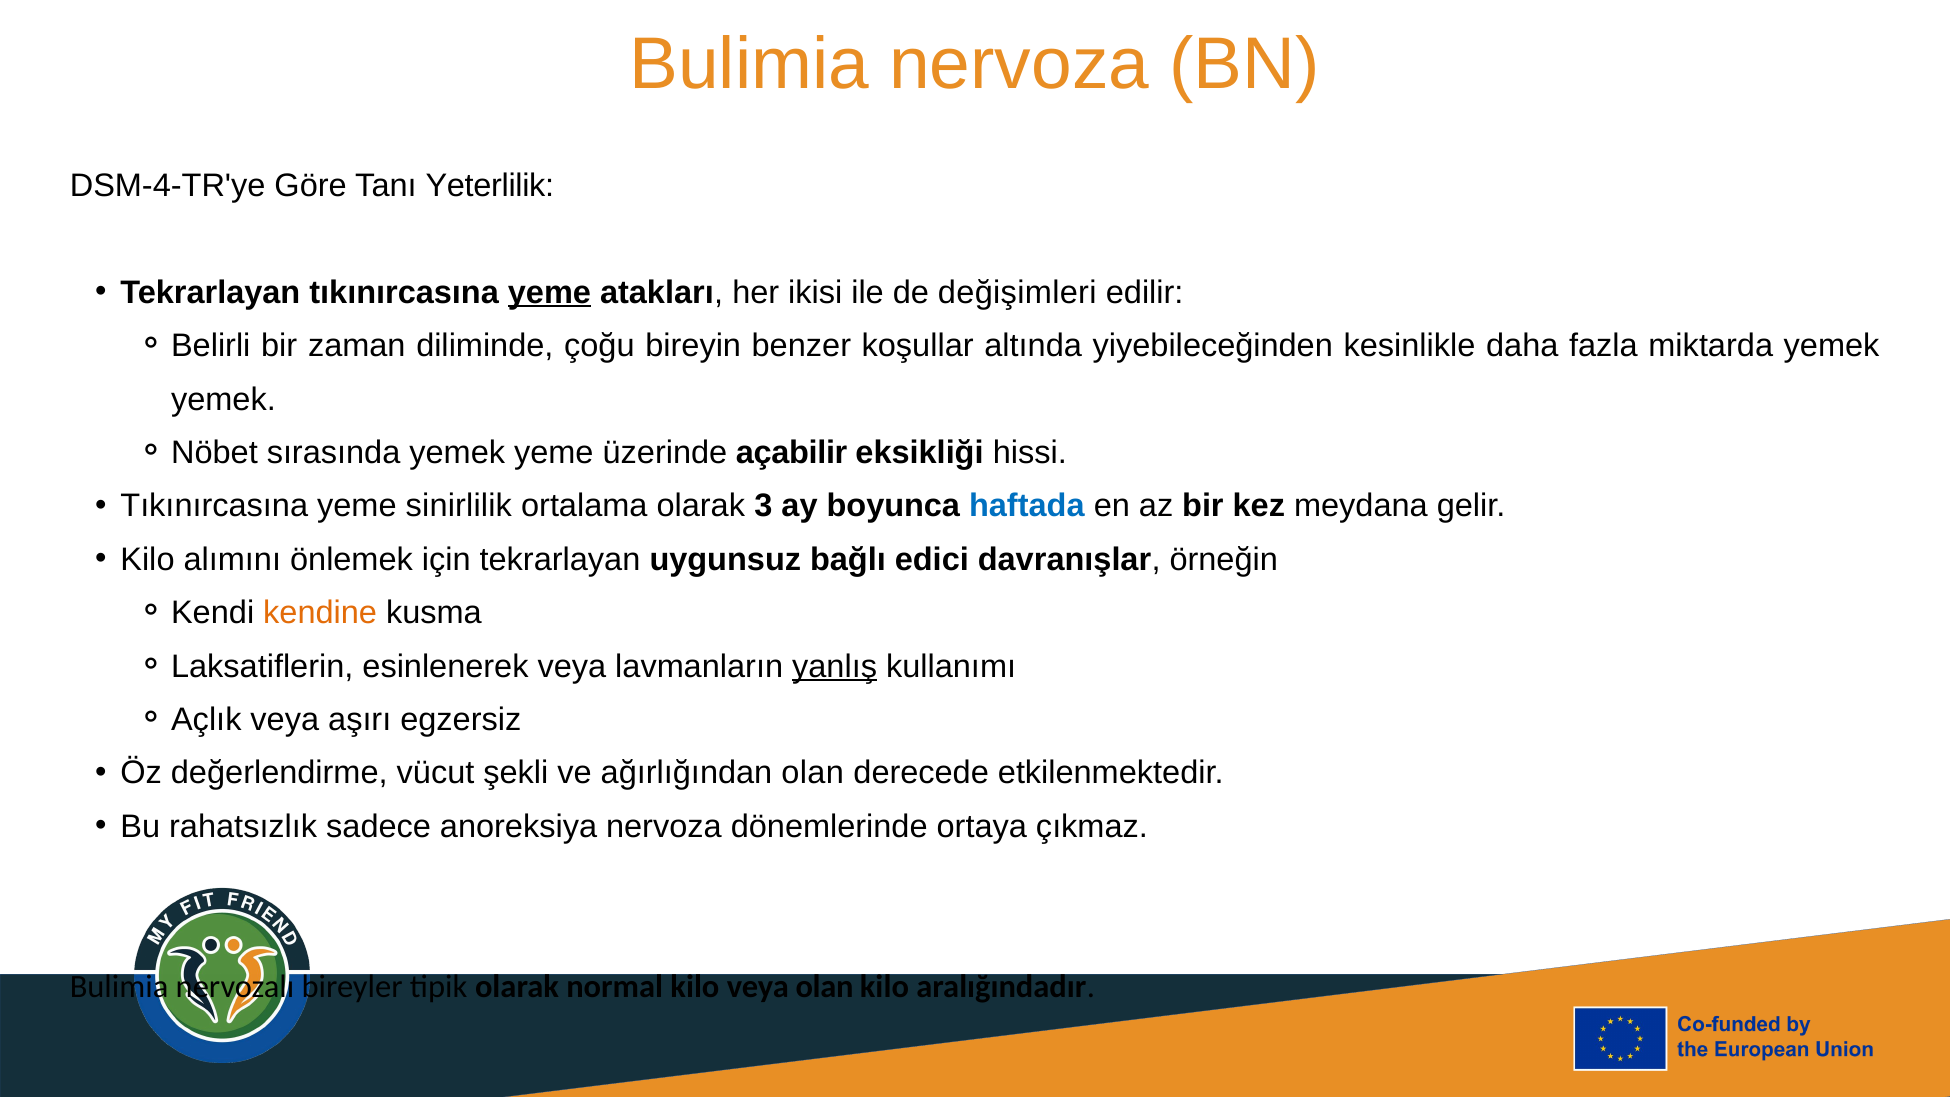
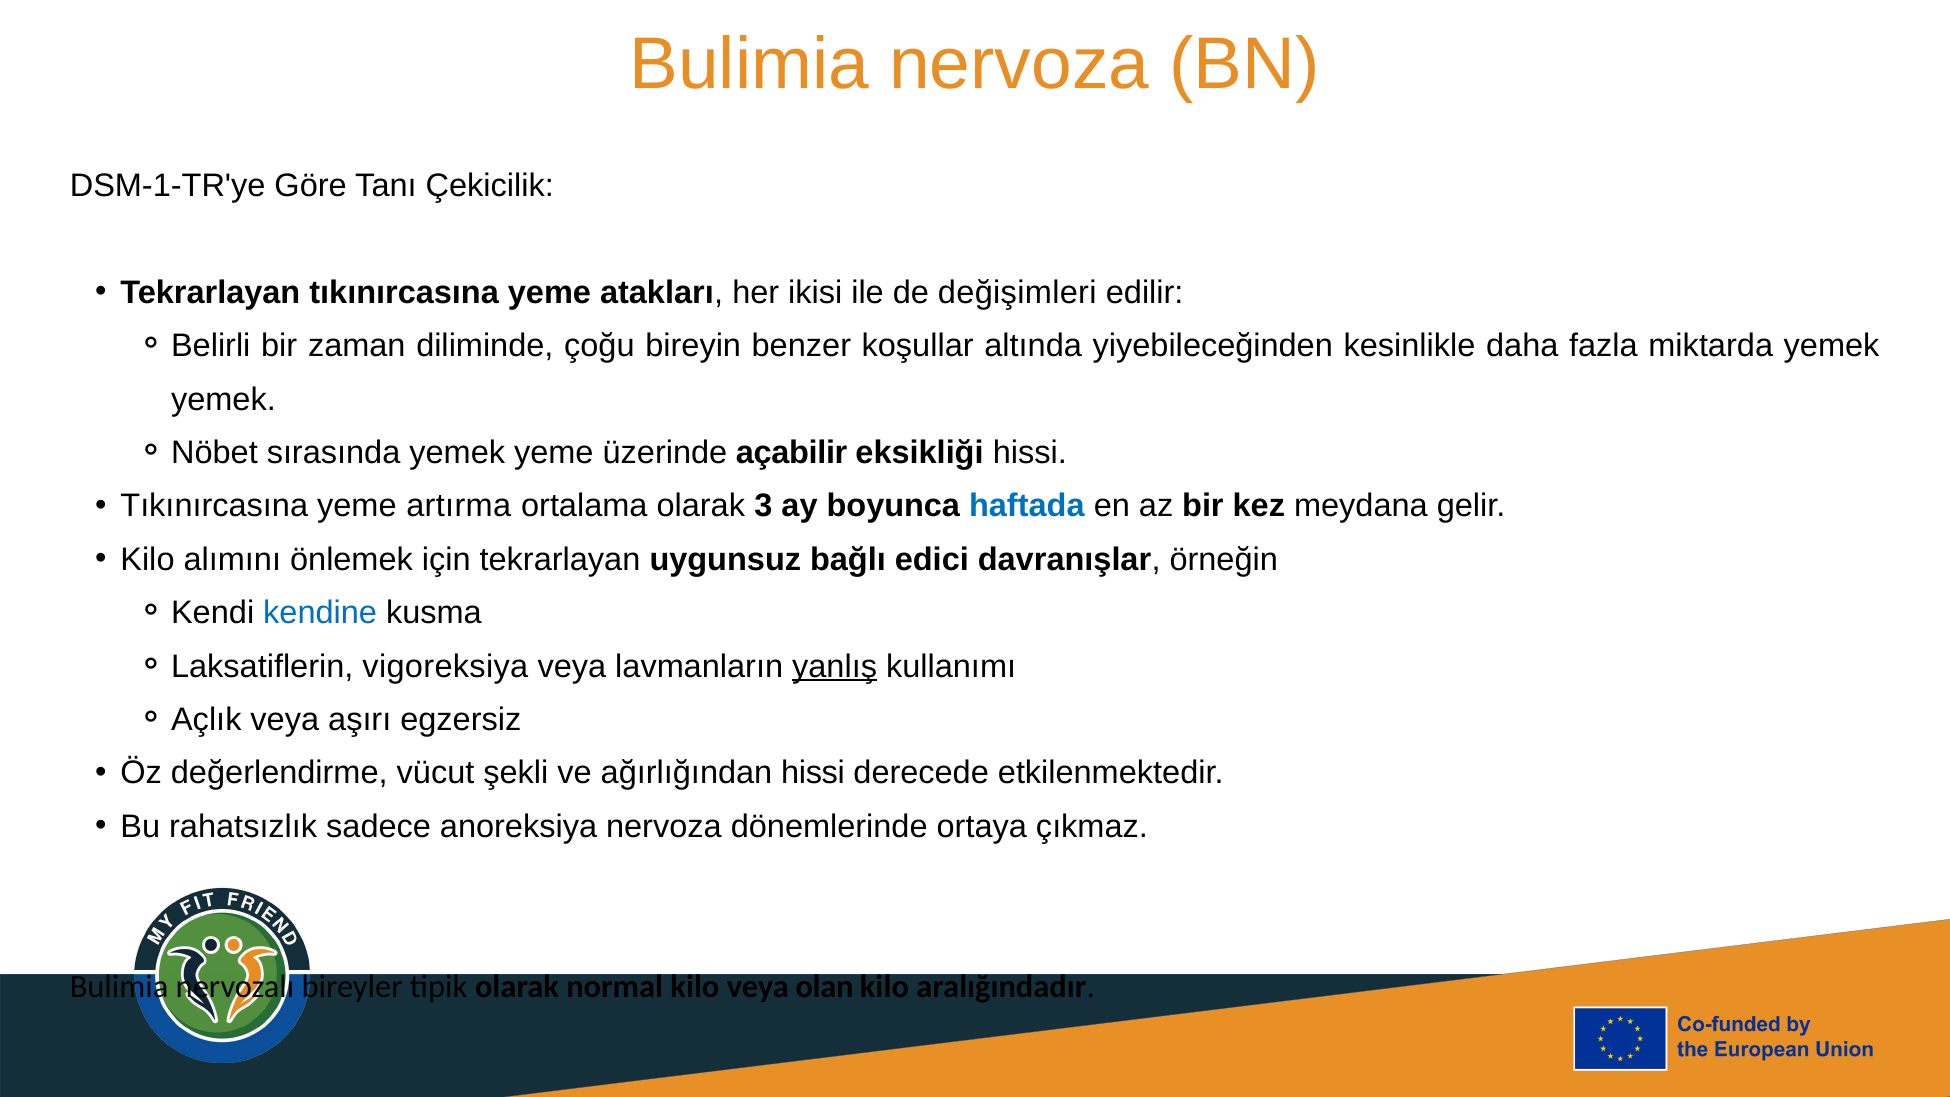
DSM-4-TR'ye: DSM-4-TR'ye -> DSM-1-TR'ye (168, 186)
Yeterlilik: Yeterlilik -> Çekicilik (490, 186)
yeme underline: present -> none (549, 292)
sinirlilik: sinirlilik -> artırma (459, 506)
kendine colour: orange -> blue (320, 613)
esinlenerek: esinlenerek -> vigoreksiya (445, 666)
ağırlığından olan: olan -> hissi (813, 773)
